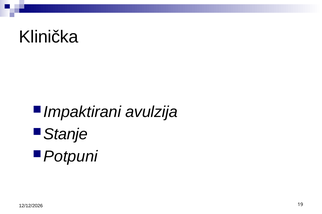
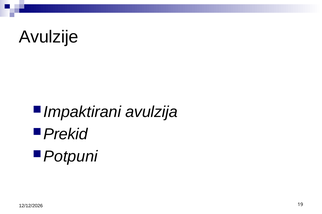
Klinička: Klinička -> Avulzije (49, 37)
Stanje: Stanje -> Prekid (66, 135)
